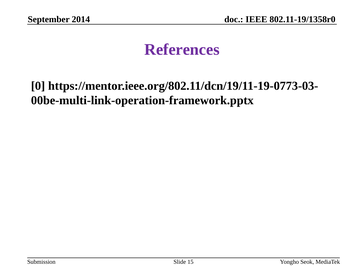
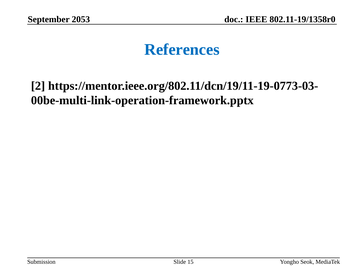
2014: 2014 -> 2053 (81, 19)
References colour: purple -> blue (182, 50)
0: 0 -> 2 (38, 86)
